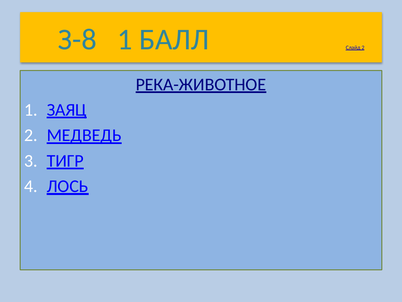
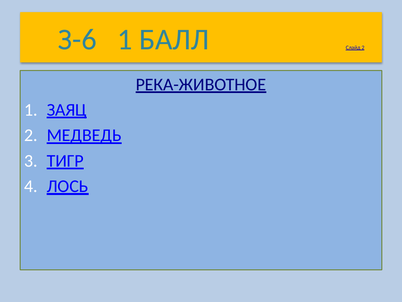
З-8: З-8 -> З-6 (77, 39)
